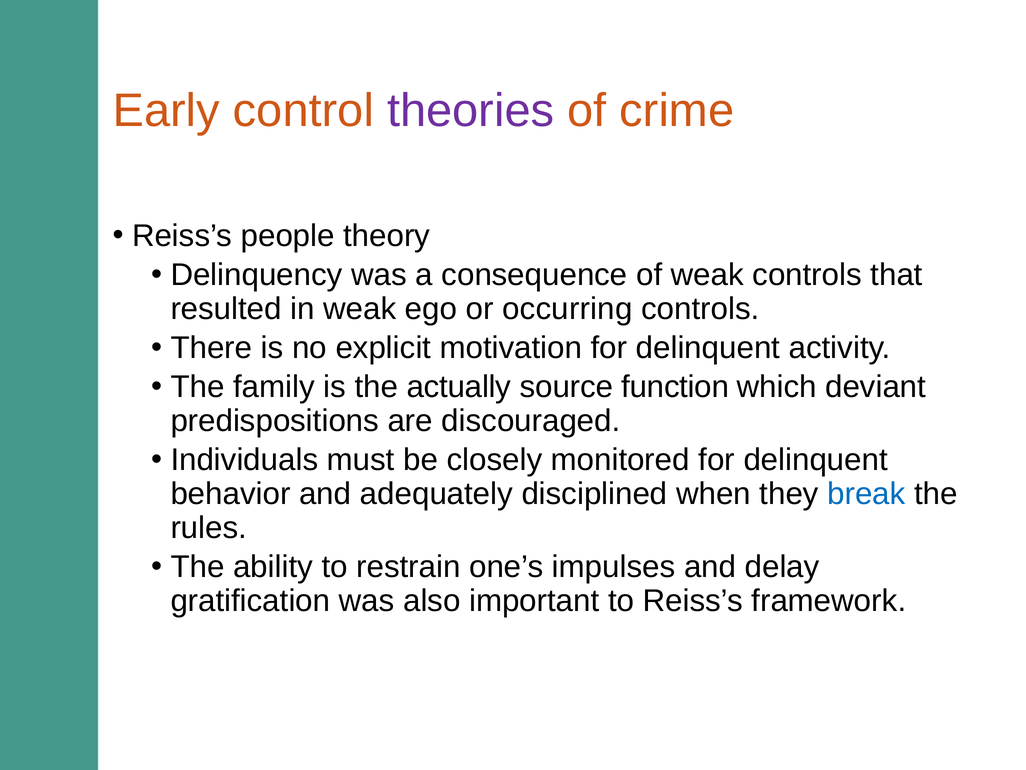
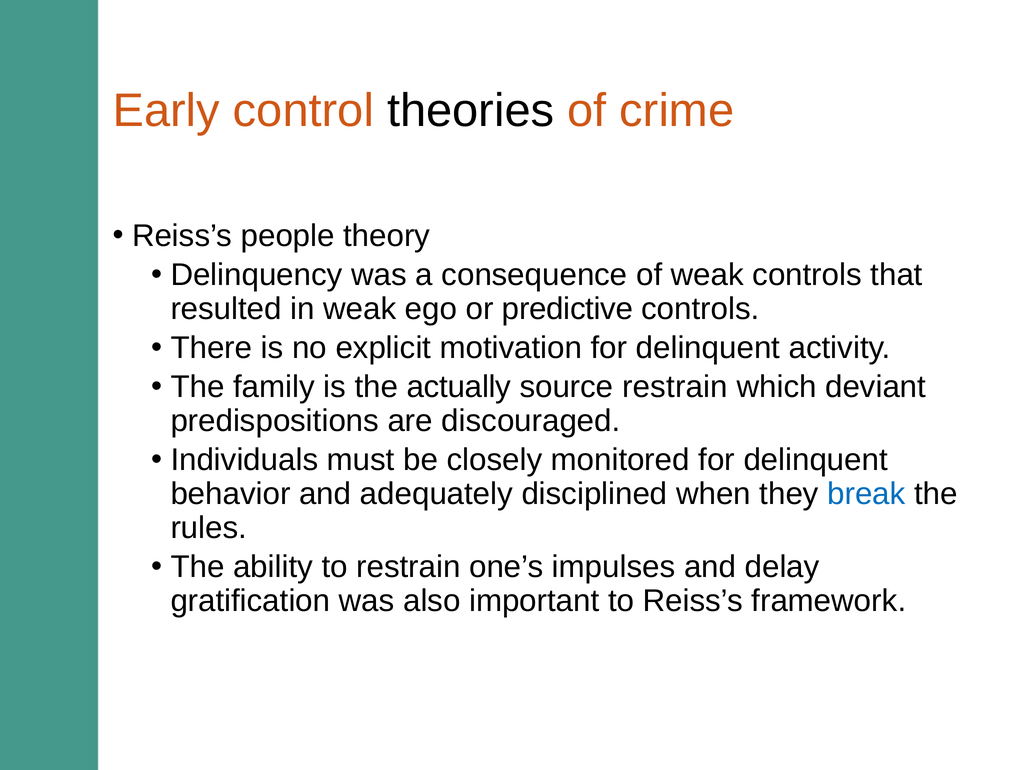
theories colour: purple -> black (471, 111)
occurring: occurring -> predictive (568, 309)
source function: function -> restrain (675, 387)
